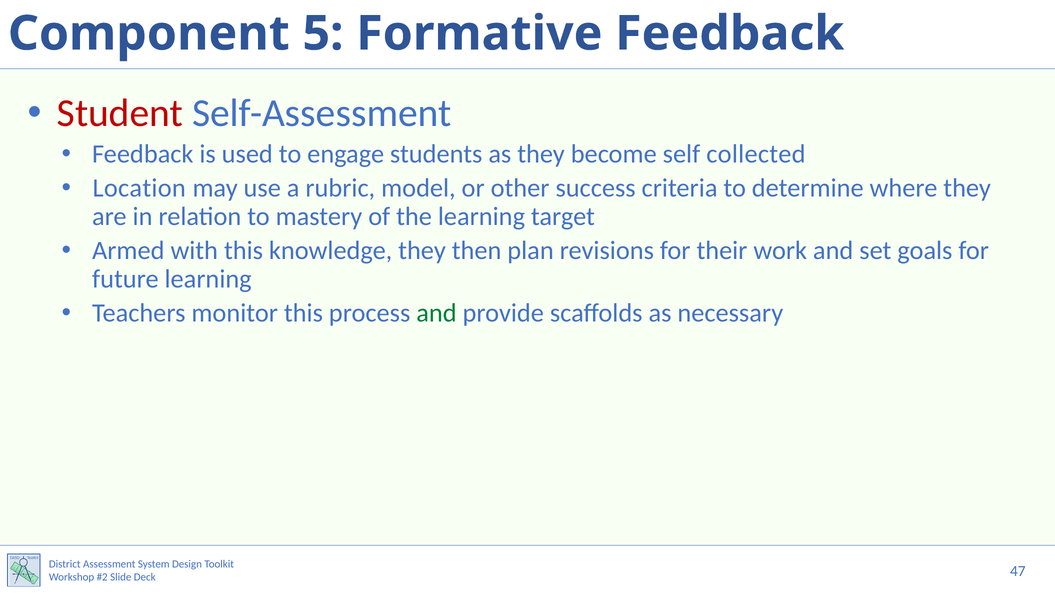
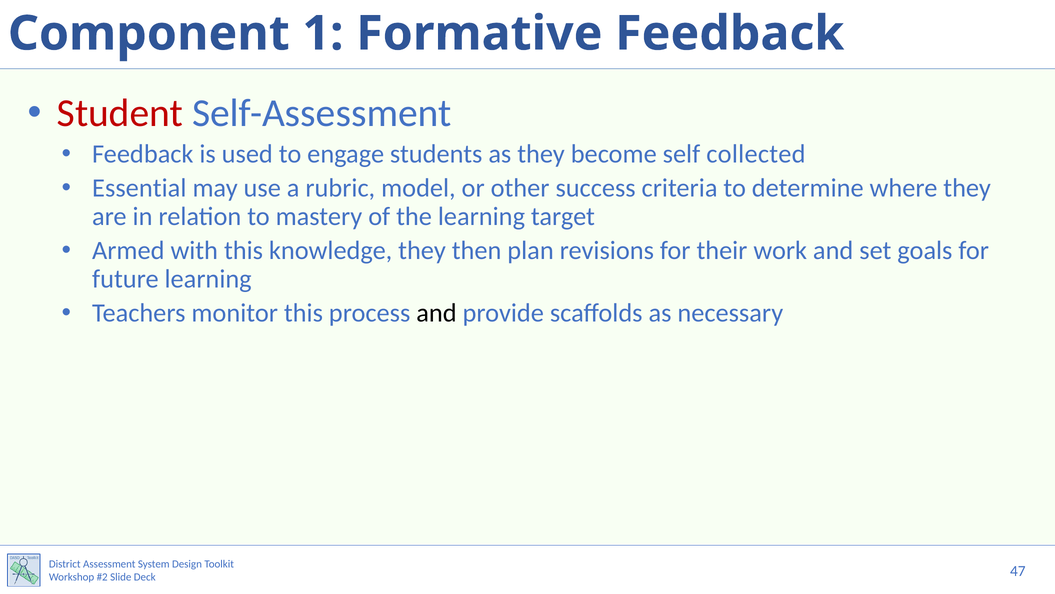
5: 5 -> 1 (323, 34)
Location: Location -> Essential (139, 188)
and colour: green -> black (436, 313)
